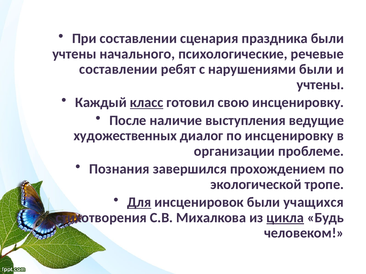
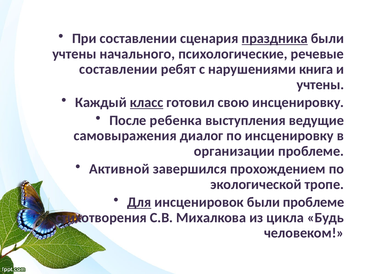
праздника underline: none -> present (275, 39)
нарушениями были: были -> книга (316, 69)
наличие: наличие -> ребенка (176, 121)
художественных: художественных -> самовыражения (125, 136)
Познания: Познания -> Активной (119, 169)
были учащихся: учащихся -> проблеме (314, 203)
цикла underline: present -> none (285, 218)
